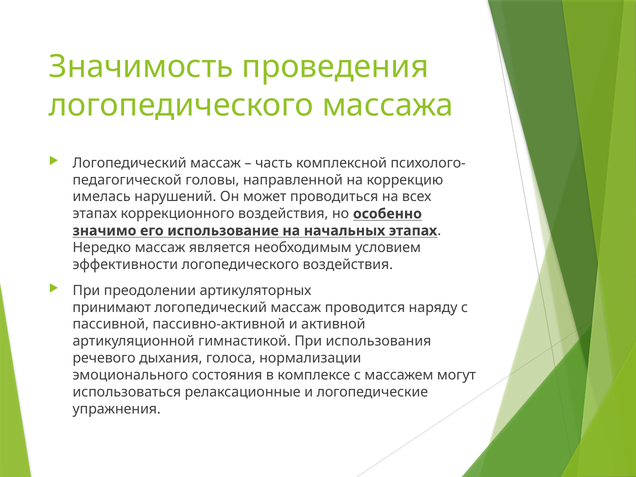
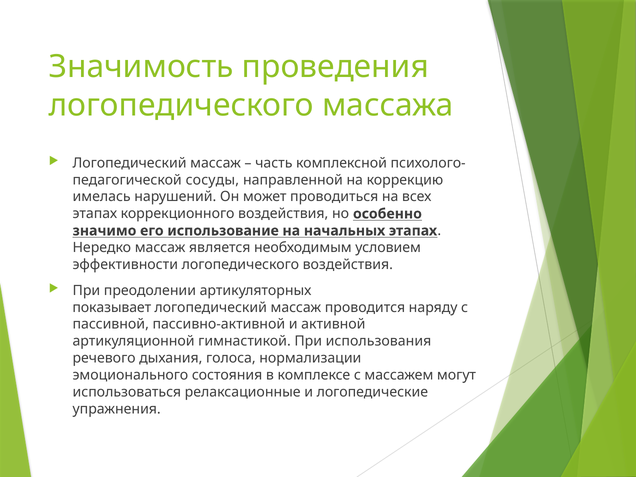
головы: головы -> сосуды (212, 180)
принимают: принимают -> показывает (112, 307)
